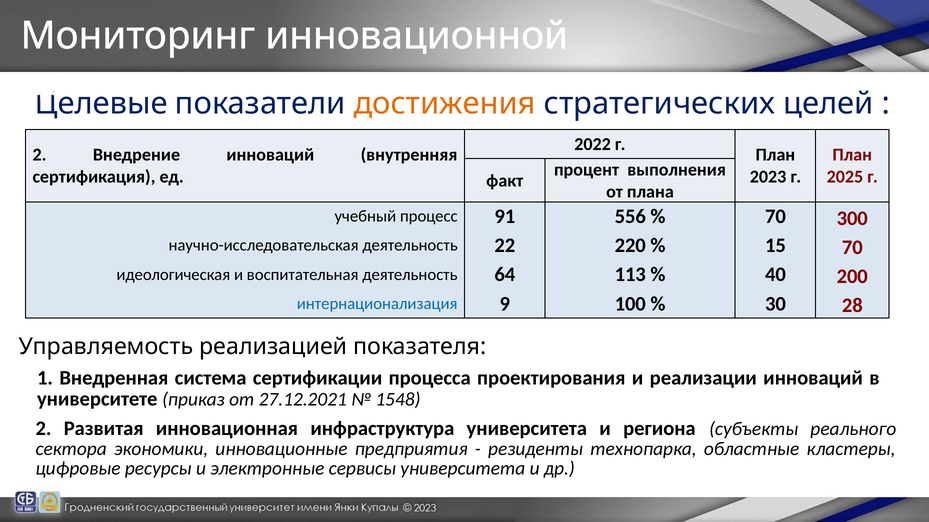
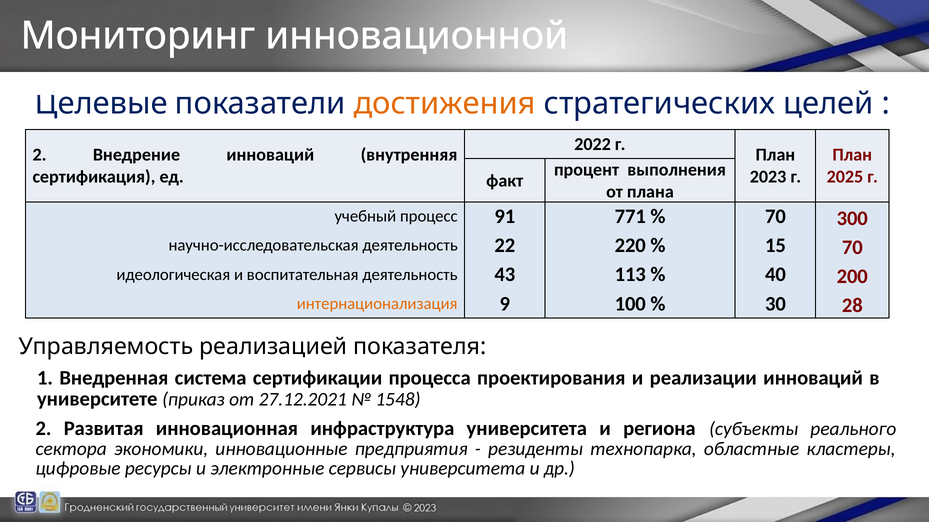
556: 556 -> 771 (630, 217)
64: 64 -> 43 (505, 275)
интернационализация colour: blue -> orange (377, 304)
